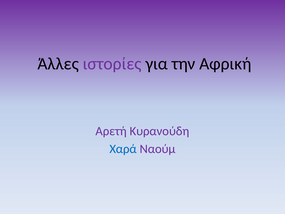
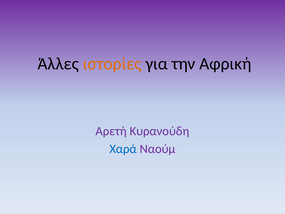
ιστορίες colour: purple -> orange (112, 64)
